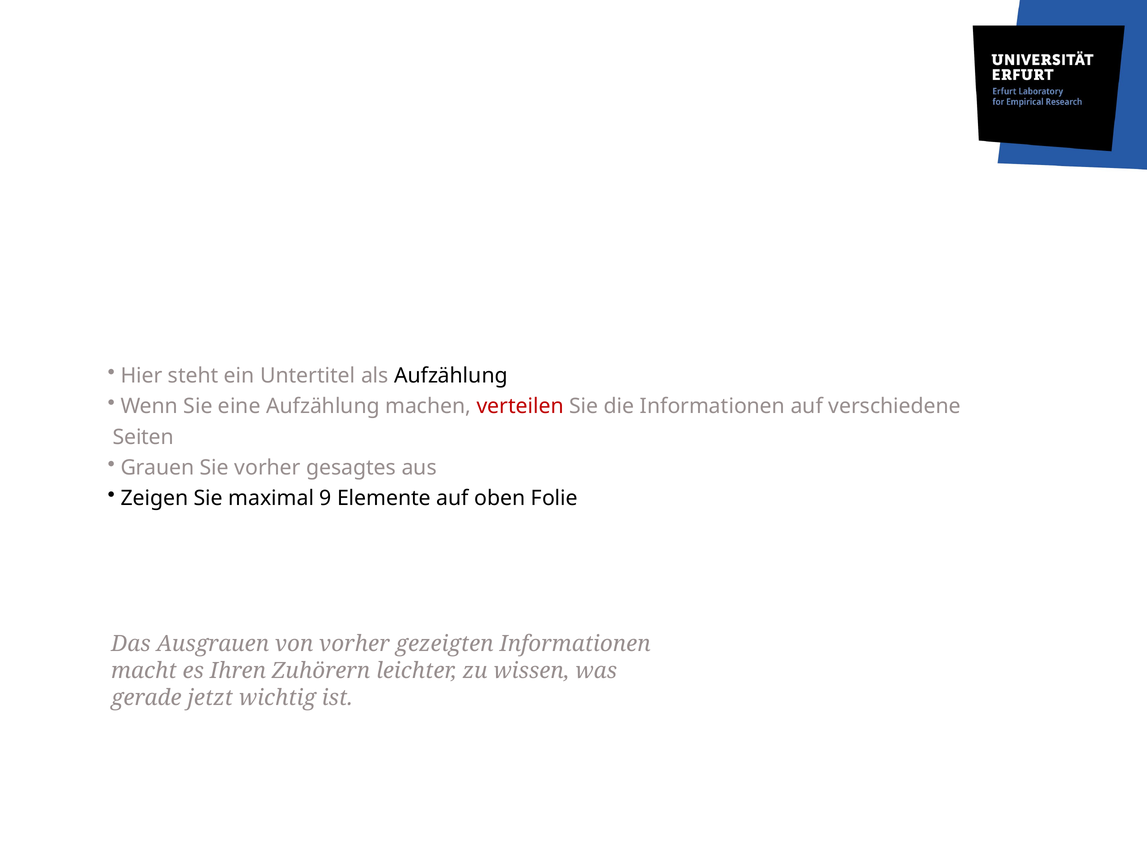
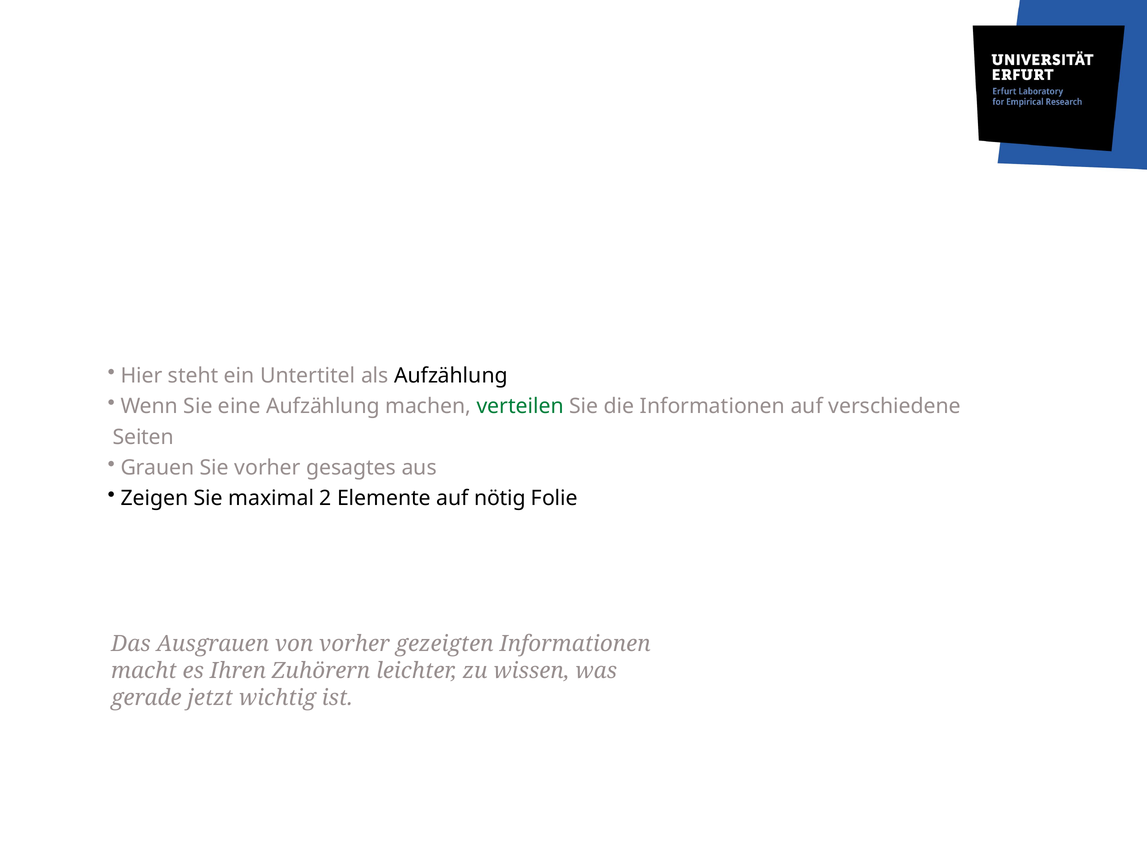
verteilen colour: red -> green (520, 407)
9: 9 -> 2 (325, 498)
oben: oben -> nötig (500, 498)
